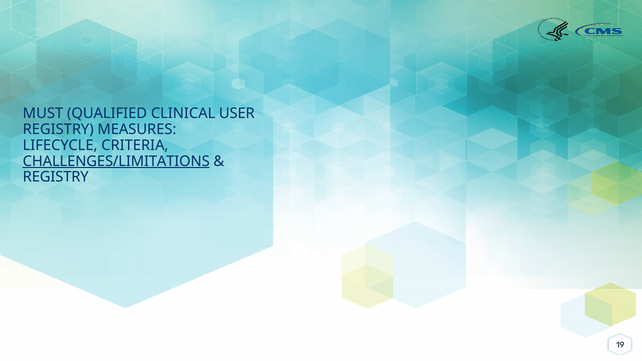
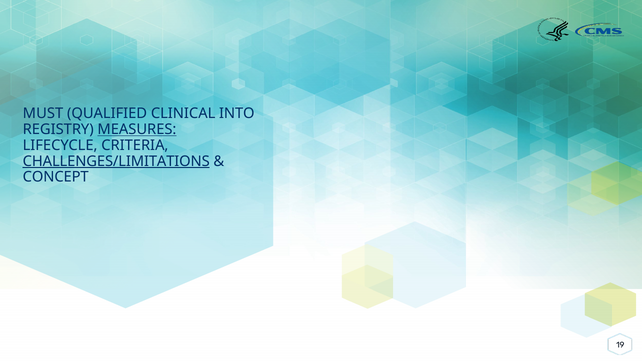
USER: USER -> INTO (237, 114)
MEASURES underline: none -> present (137, 129)
REGISTRY: REGISTRY -> CONCEPT (56, 177)
